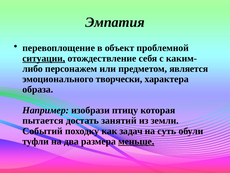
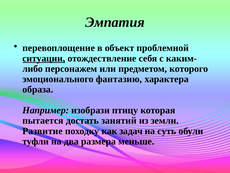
является: является -> которого (189, 69)
творчески: творчески -> фантазию (119, 79)
Событий: Событий -> Развитие (43, 131)
меньше underline: present -> none (136, 141)
